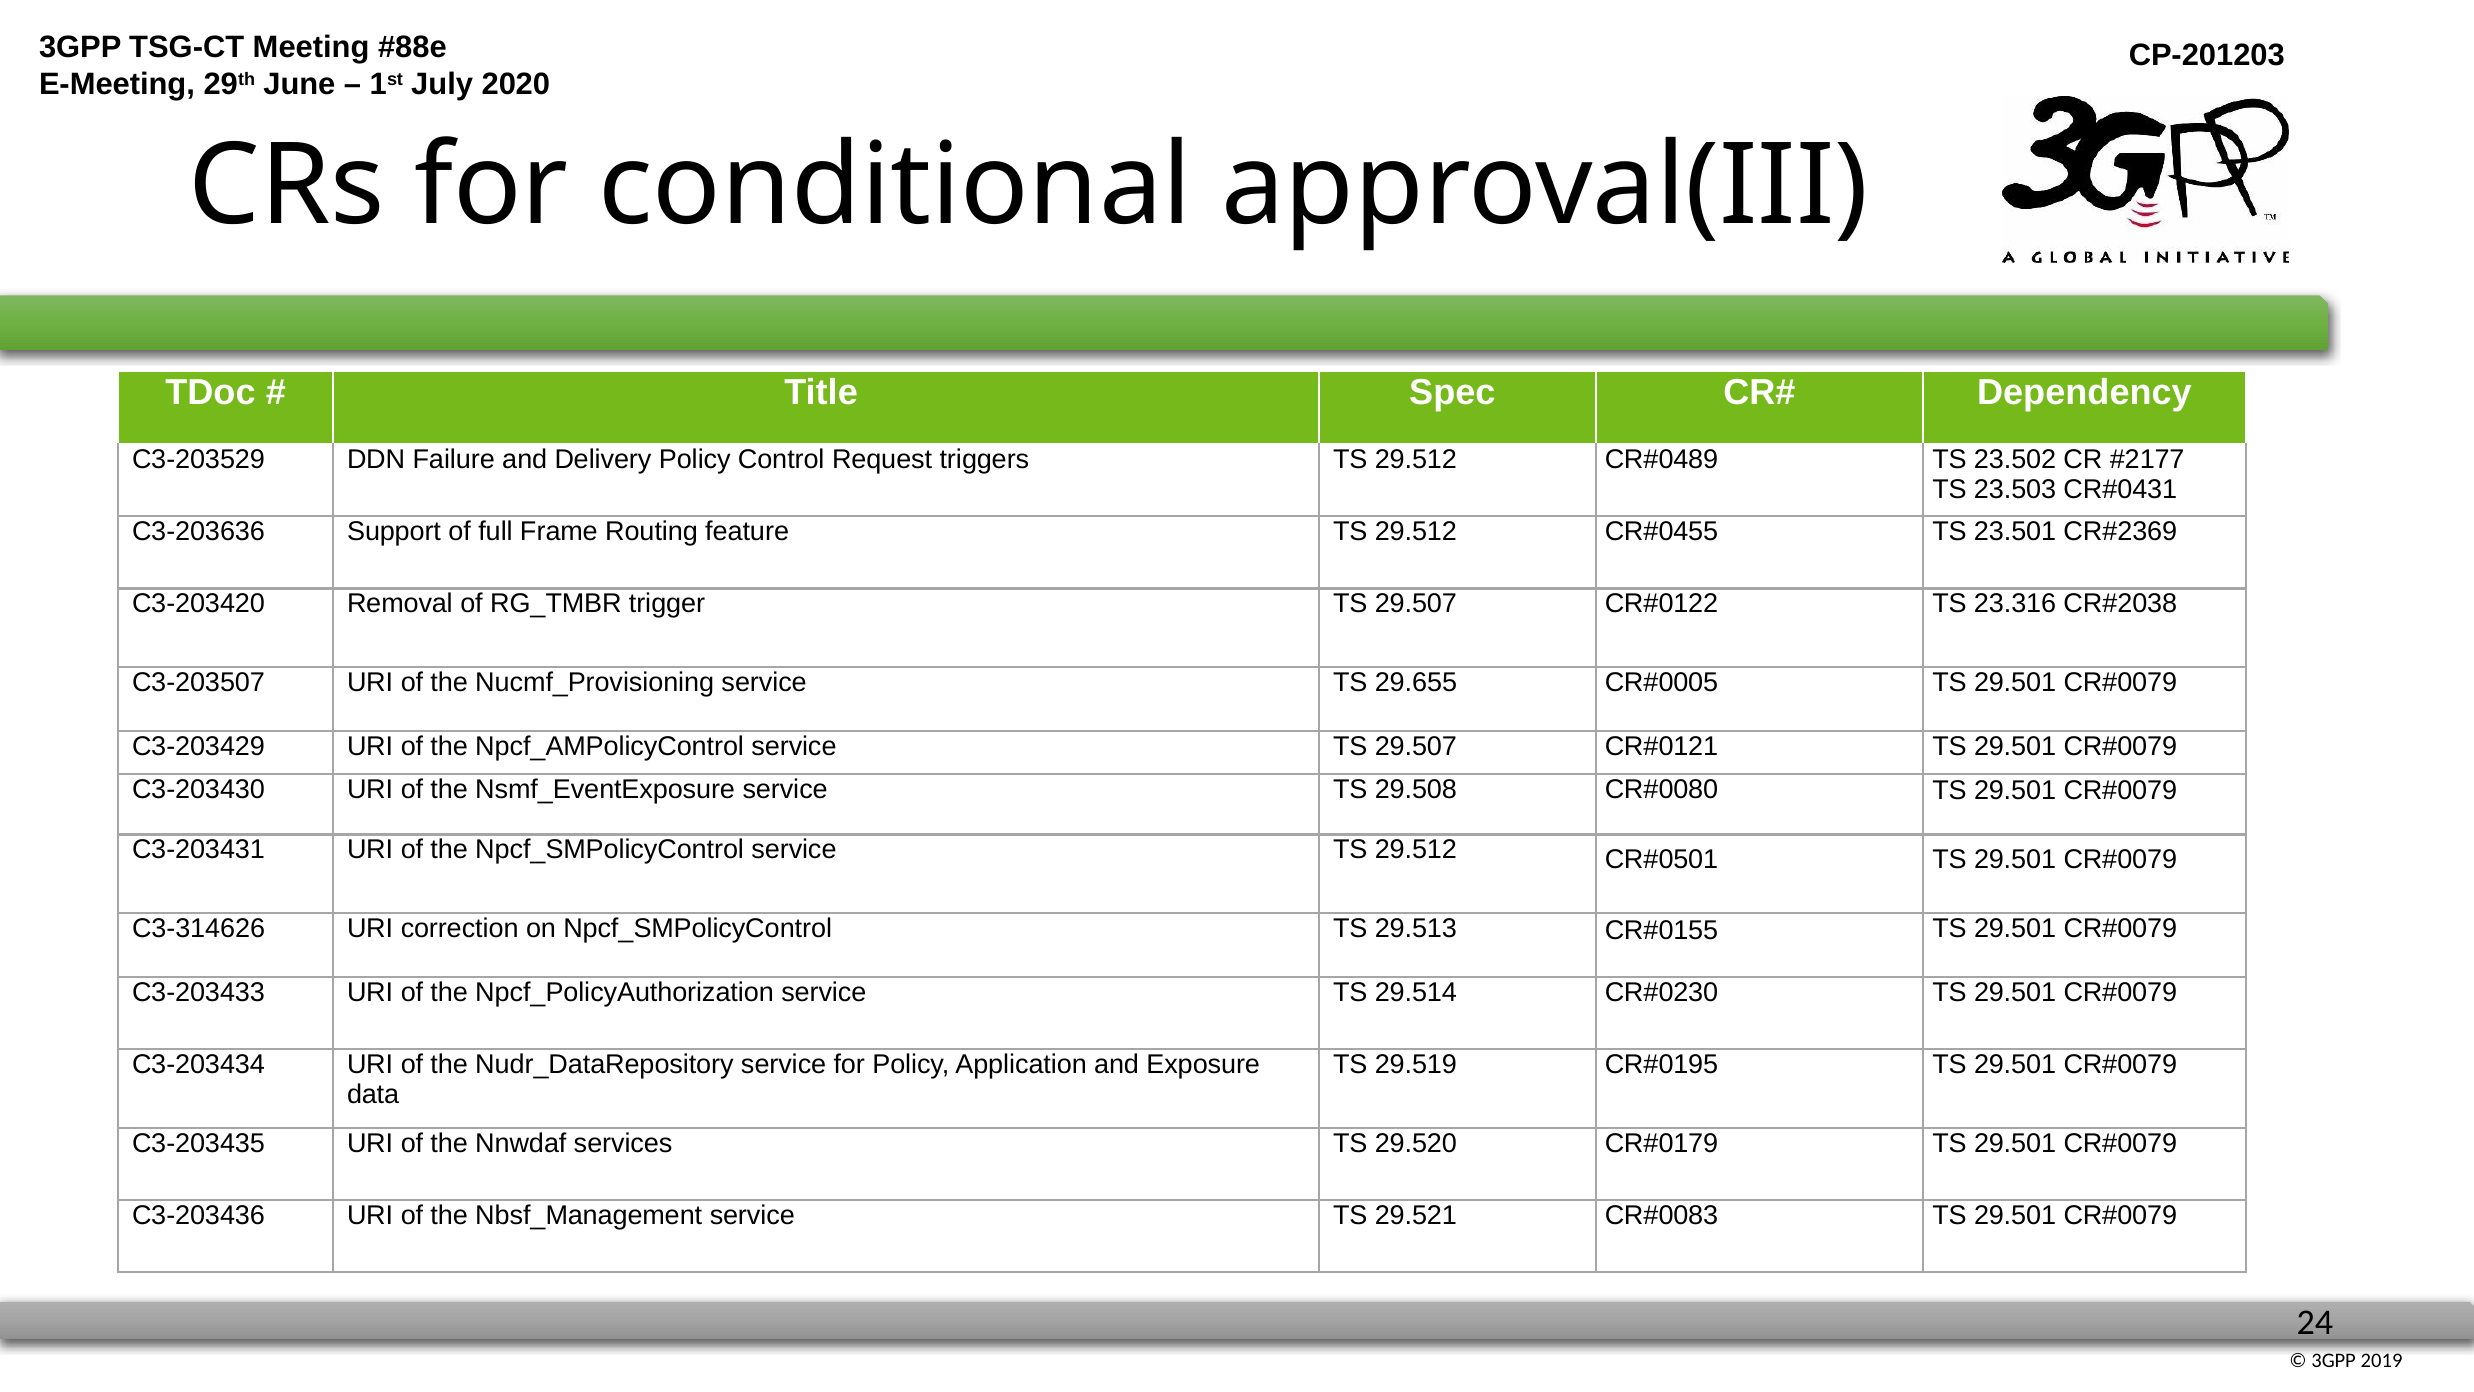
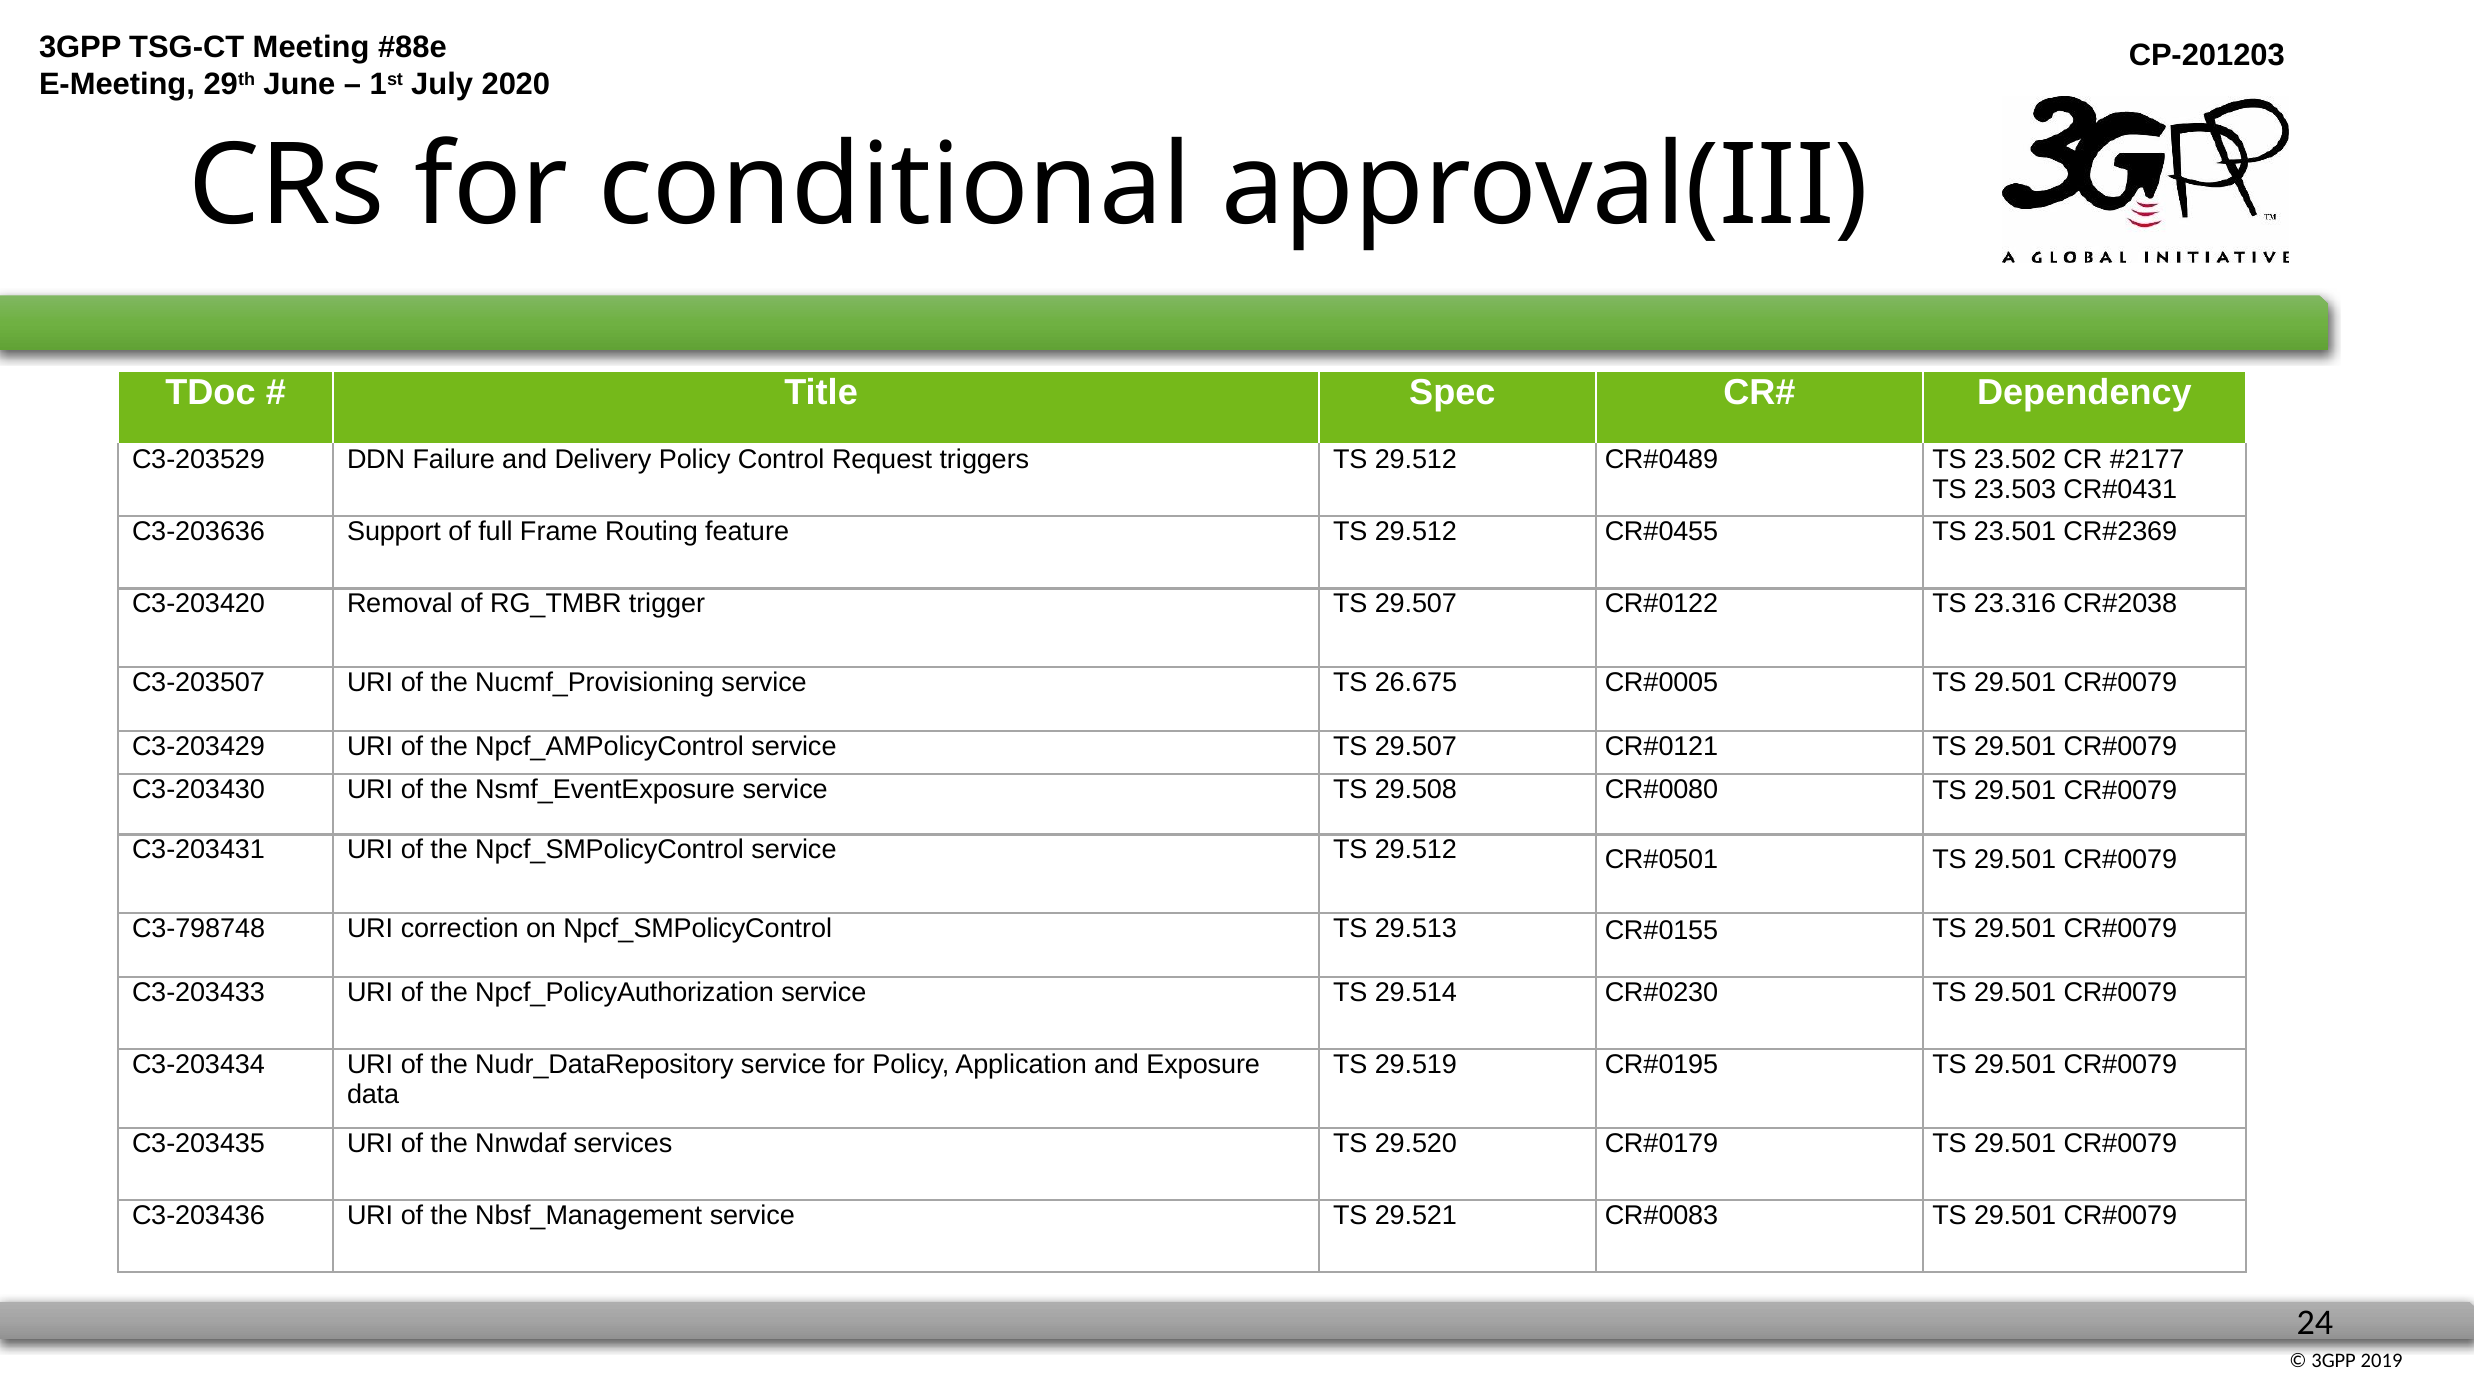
29.655: 29.655 -> 26.675 (1416, 683)
C3-314626: C3-314626 -> C3-798748 (199, 928)
